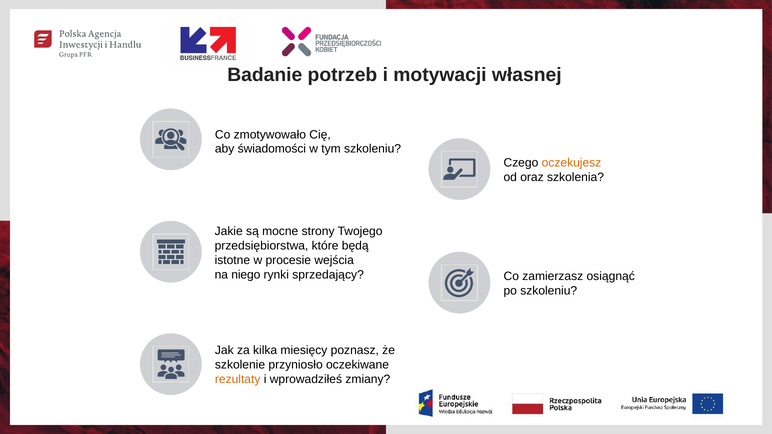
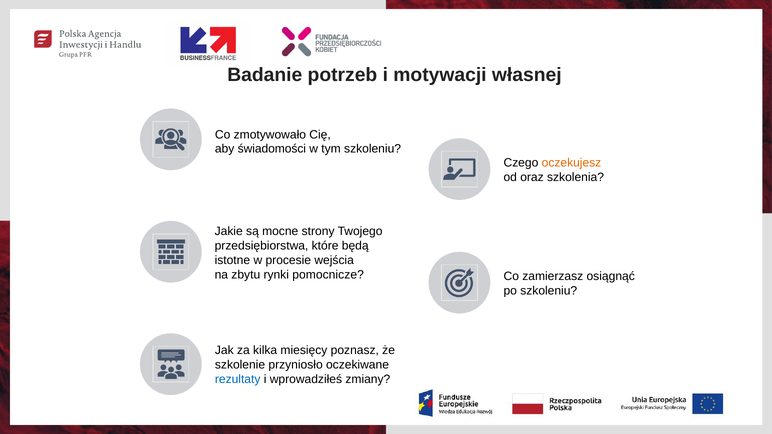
niego: niego -> zbytu (246, 275)
sprzedający: sprzedający -> pomocnicze (328, 275)
rezultaty colour: orange -> blue (238, 380)
